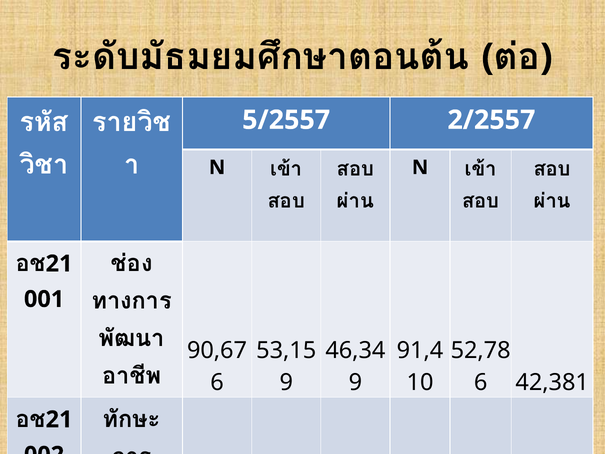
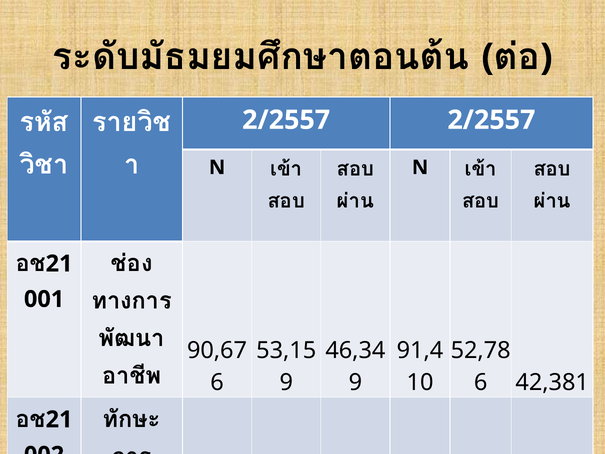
5/2557: 5/2557 -> 2/2557 (286, 120)
